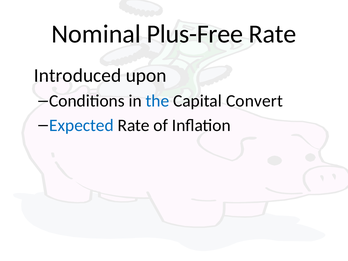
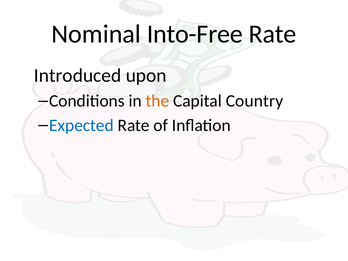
Plus-Free: Plus-Free -> Into-Free (195, 34)
the colour: blue -> orange (157, 101)
Convert: Convert -> Country (255, 101)
